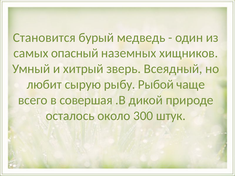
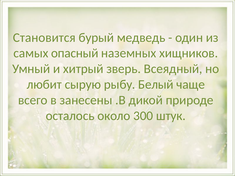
Рыбой: Рыбой -> Белый (156, 85)
совершая: совершая -> занесены (86, 100)
